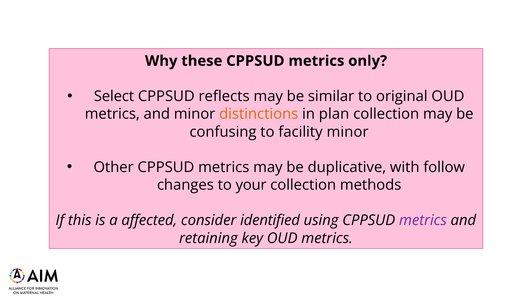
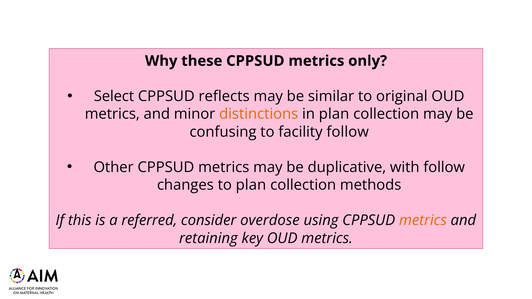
facility minor: minor -> follow (348, 132)
to your: your -> plan (251, 185)
affected: affected -> referred (149, 221)
identified: identified -> overdose (270, 221)
metrics colour: purple -> orange (423, 221)
